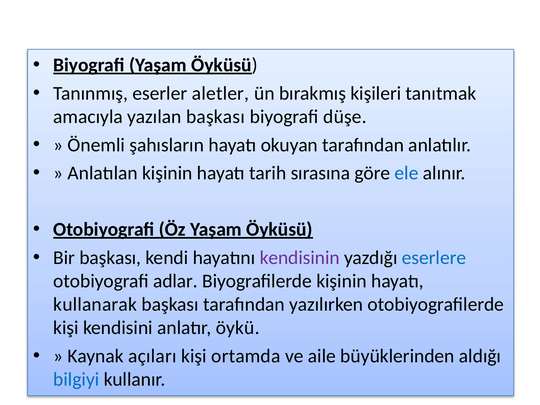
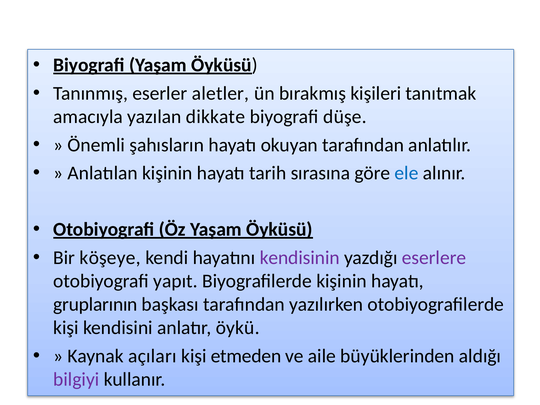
yazılan başkası: başkası -> dikkate (215, 117)
Bir başkası: başkası -> köşeye (110, 258)
eserlere colour: blue -> purple (434, 258)
adlar: adlar -> yapıt (175, 281)
kullanarak: kullanarak -> gruplarının (95, 304)
ortamda: ortamda -> etmeden (246, 356)
bilgiyi colour: blue -> purple (76, 379)
